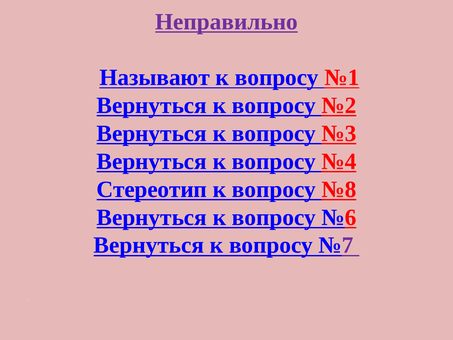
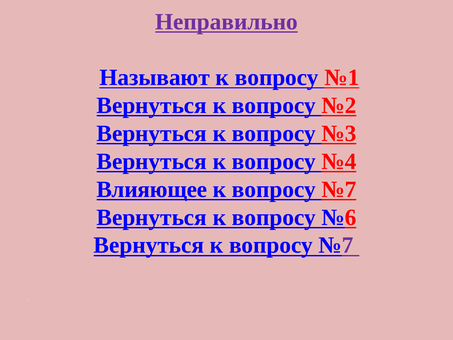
Стереотип: Стереотип -> Влияющее (152, 189)
№8: №8 -> №7 (339, 189)
